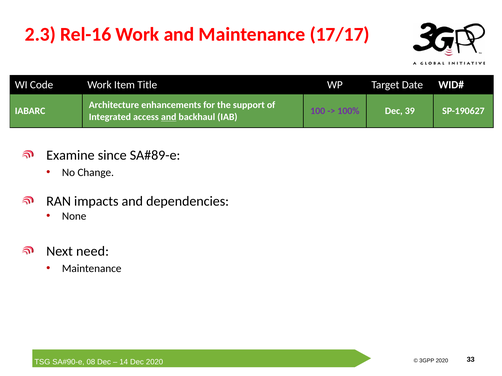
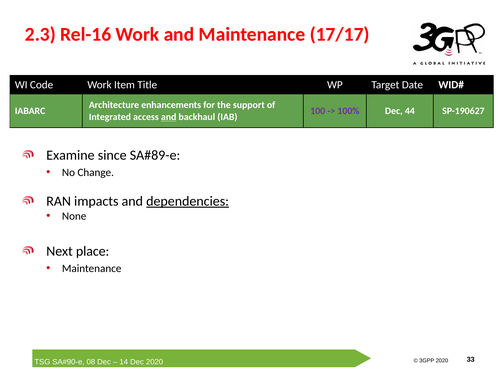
39: 39 -> 44 (410, 111)
dependencies underline: none -> present (188, 202)
need: need -> place (93, 252)
